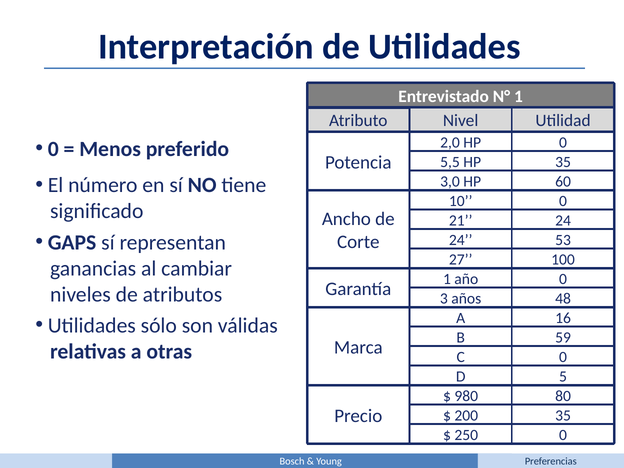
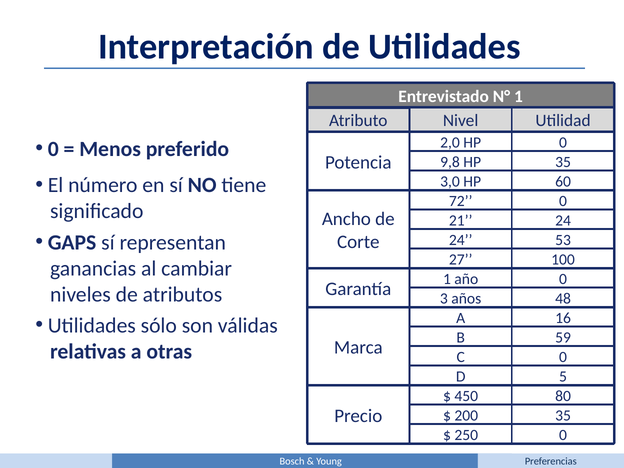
5,5: 5,5 -> 9,8 (450, 162)
10: 10 -> 72 (461, 201)
980: 980 -> 450 (466, 396)
